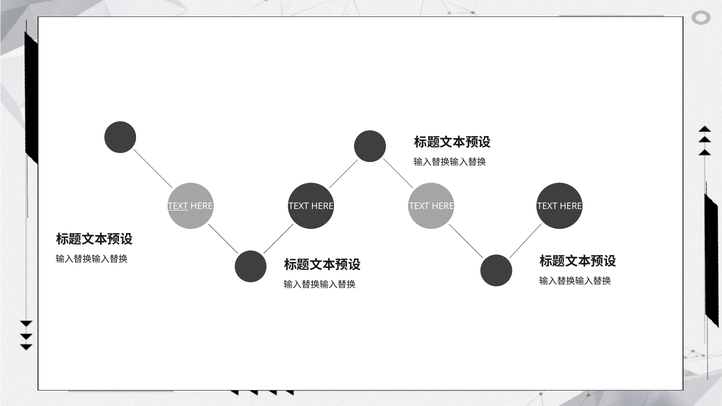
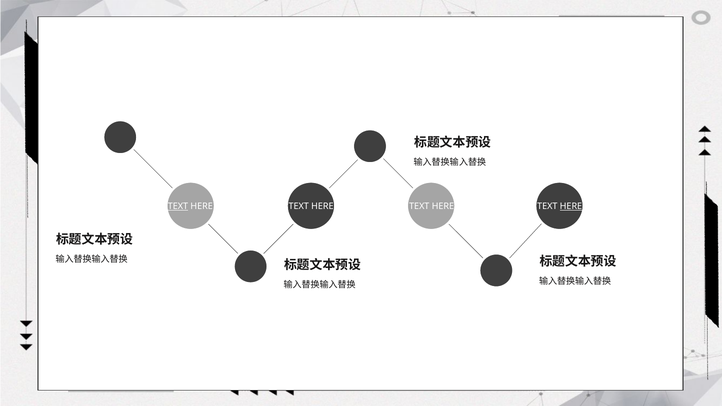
HERE underline: none -> present (571, 206)
